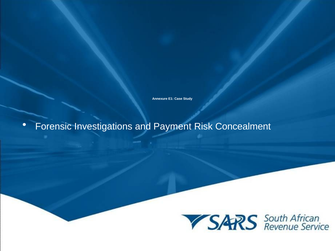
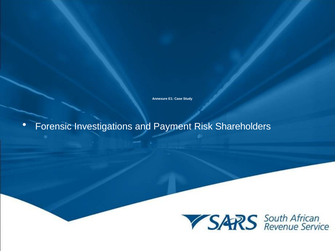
Concealment: Concealment -> Shareholders (243, 127)
